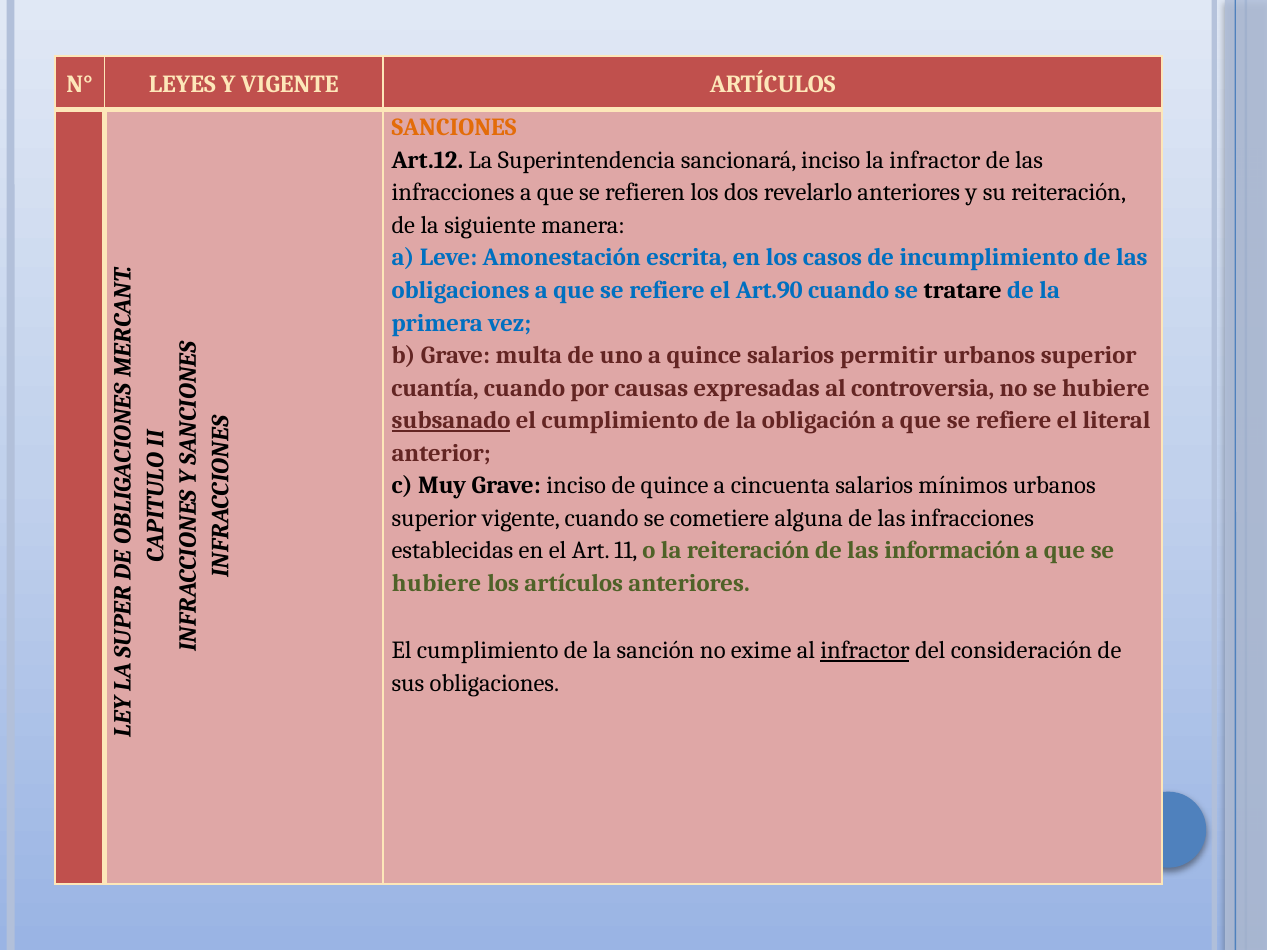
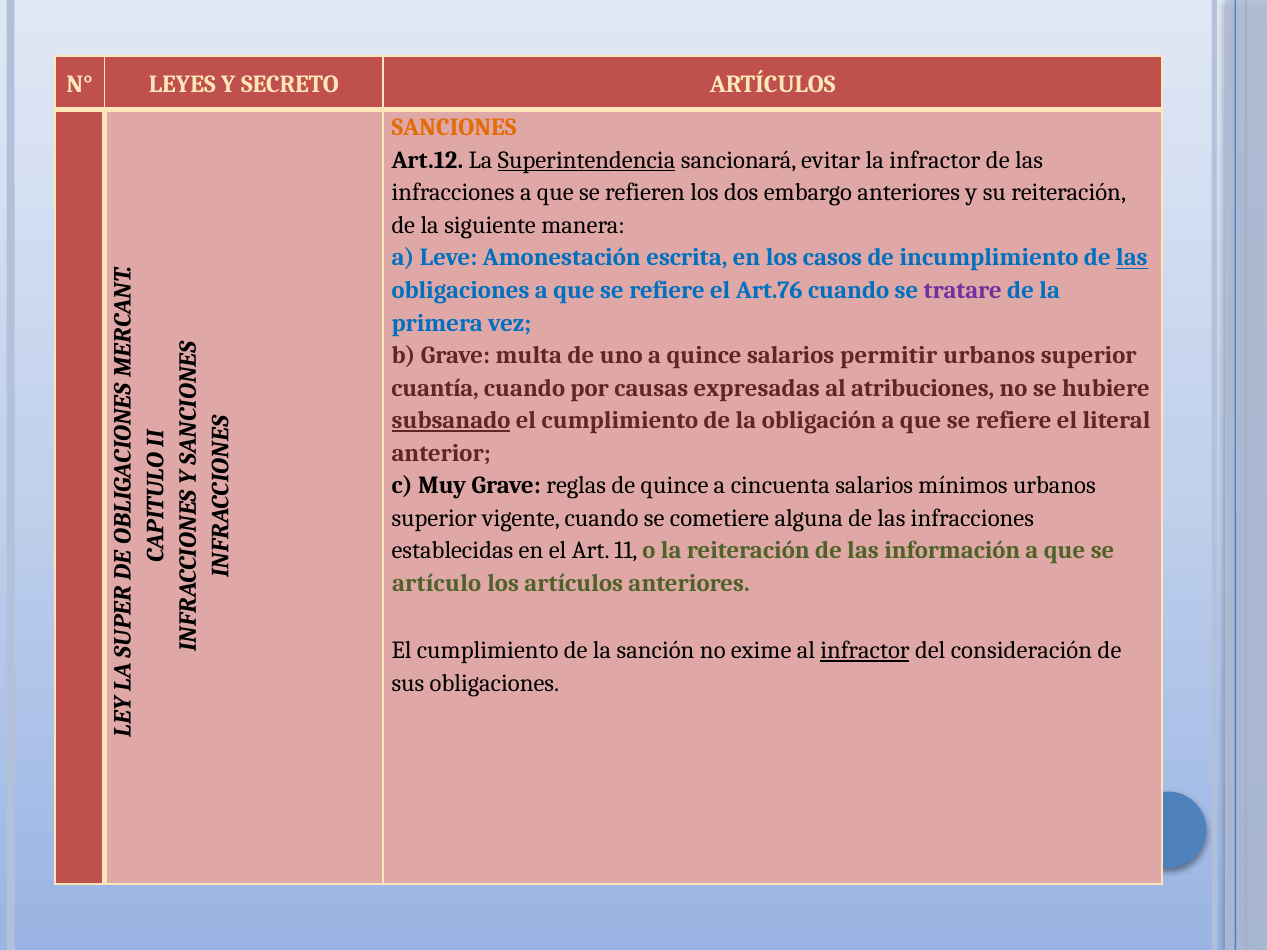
Y VIGENTE: VIGENTE -> SECRETO (290, 84)
Superintendencia underline: none -> present (587, 160)
sancionará inciso: inciso -> evitar (831, 160)
revelarlo: revelarlo -> embargo (808, 193)
las underline: none -> present (1132, 258)
Art.90: Art.90 -> Art.76 (769, 290)
tratare colour: black -> purple (963, 290)
controversia: controversia -> atribuciones (923, 388)
Grave inciso: inciso -> reglas (576, 486)
hubiere: hubiere -> artículo (437, 584)
